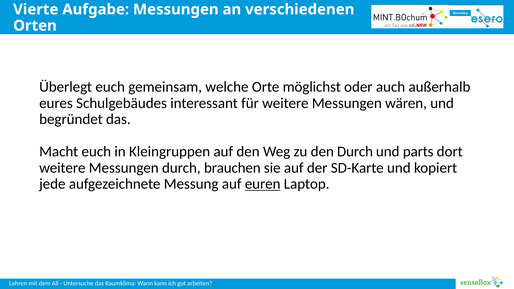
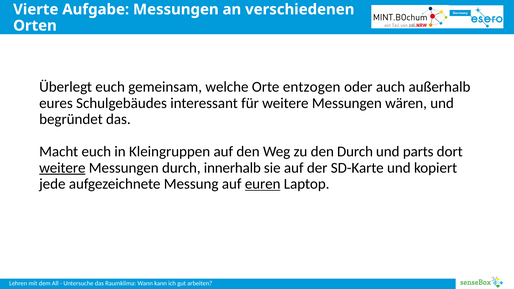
möglichst: möglichst -> entzogen (312, 87)
weitere underline: none -> present (62, 168)
brauchen: brauchen -> innerhalb (232, 168)
